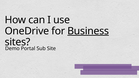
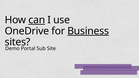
can underline: none -> present (37, 20)
